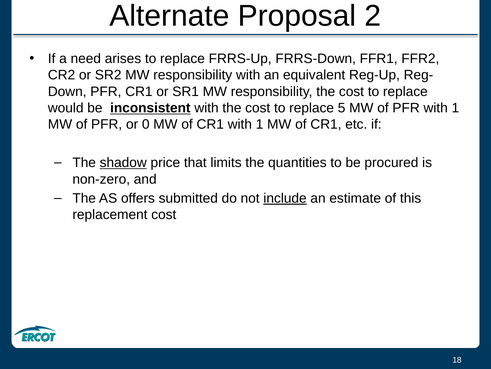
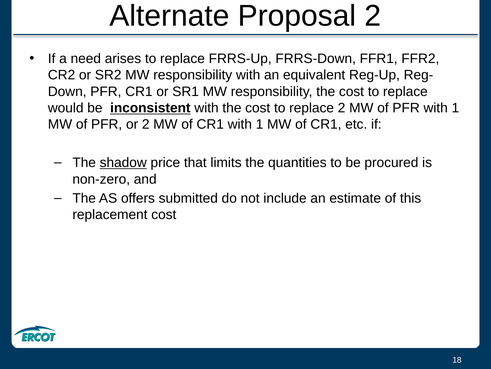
replace 5: 5 -> 2 (342, 108)
or 0: 0 -> 2 (146, 124)
include underline: present -> none (285, 198)
